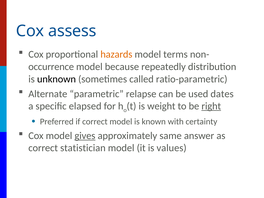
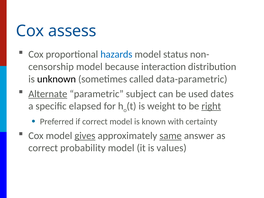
hazards colour: orange -> blue (116, 54)
terms: terms -> status (176, 54)
occurrence: occurrence -> censorship (51, 67)
repeatedly: repeatedly -> interaction (164, 67)
ratio-parametric: ratio-parametric -> data-parametric (192, 79)
Alternate underline: none -> present (48, 94)
relapse: relapse -> subject (141, 94)
same underline: none -> present (171, 136)
statistician: statistician -> probability (83, 148)
